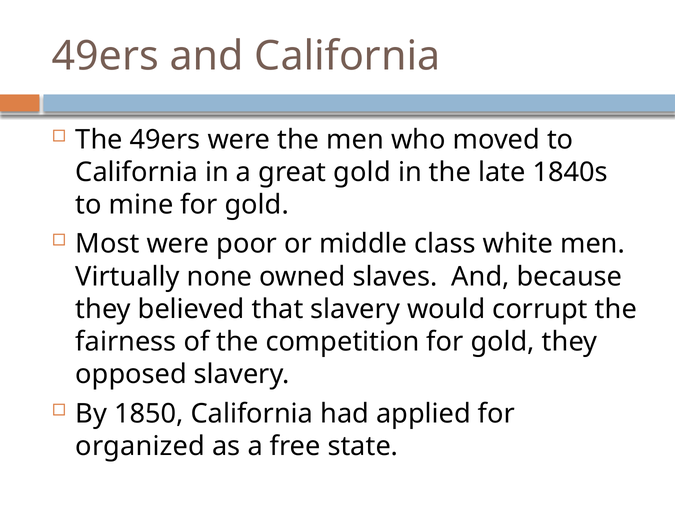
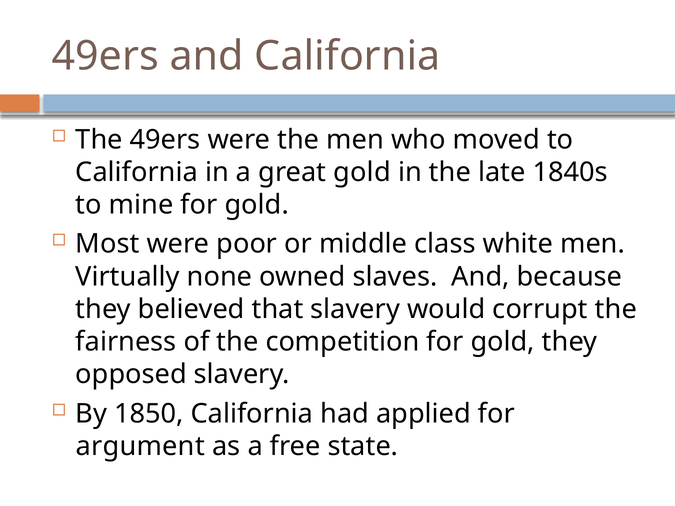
organized: organized -> argument (140, 446)
